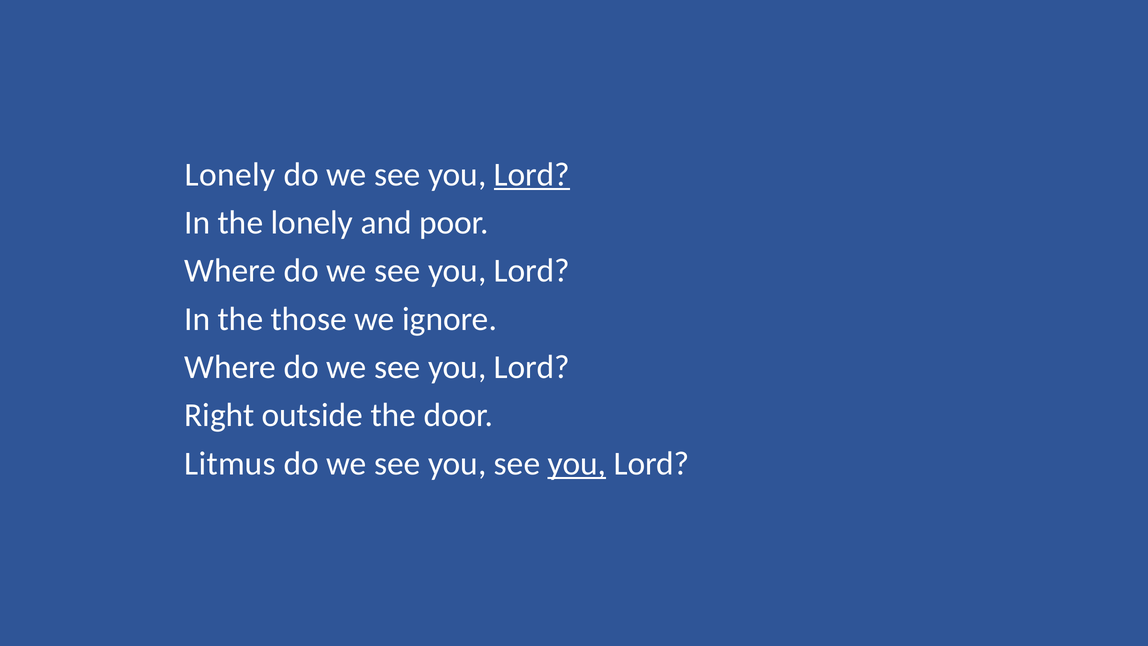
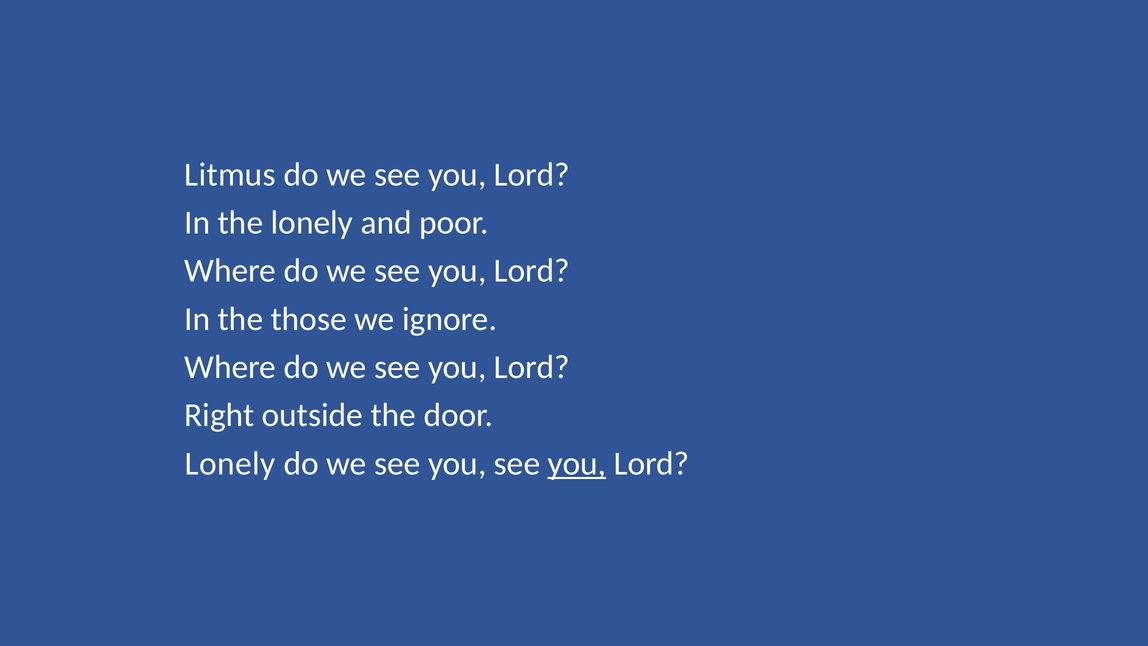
Lonely: Lonely -> Litmus (230, 174)
Lord underline: present -> none (532, 174)
Litmus: Litmus -> Lonely (230, 463)
